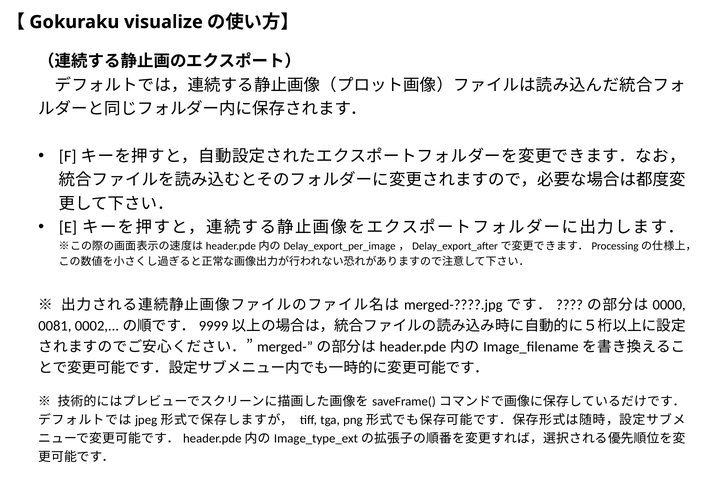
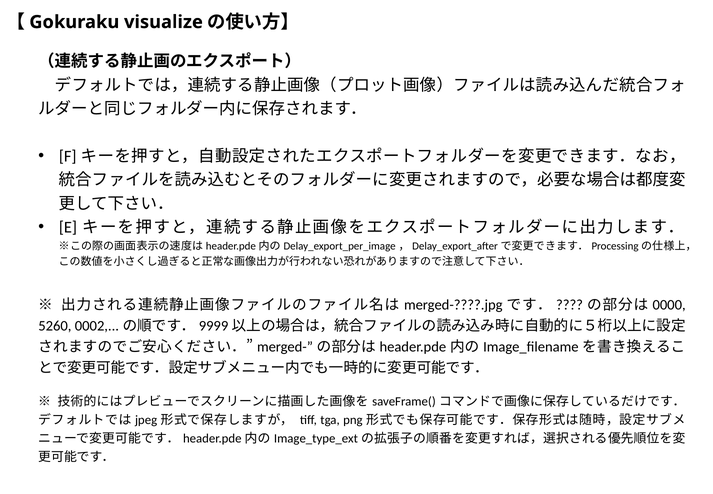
0081: 0081 -> 5260 (55, 325)
